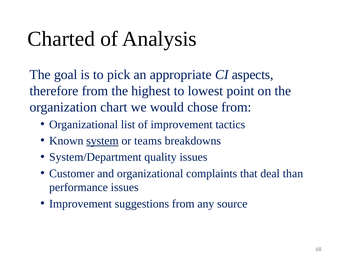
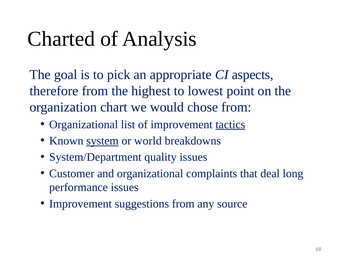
tactics underline: none -> present (230, 125)
teams: teams -> world (148, 141)
than: than -> long (293, 174)
